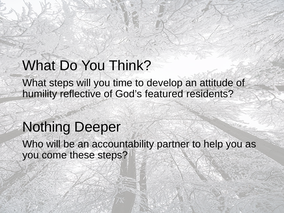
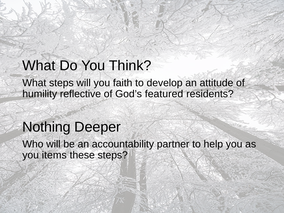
time: time -> faith (123, 83)
come: come -> items (54, 155)
